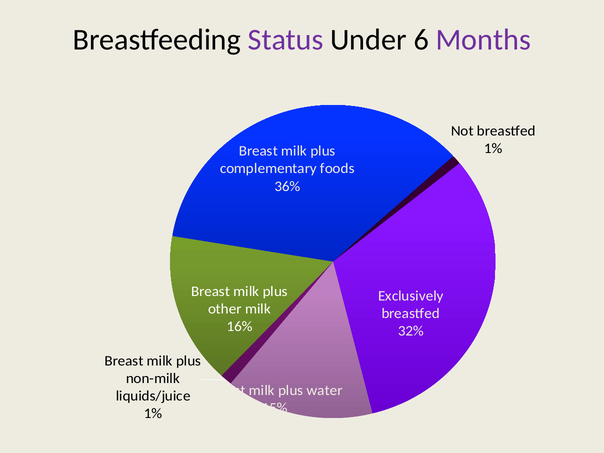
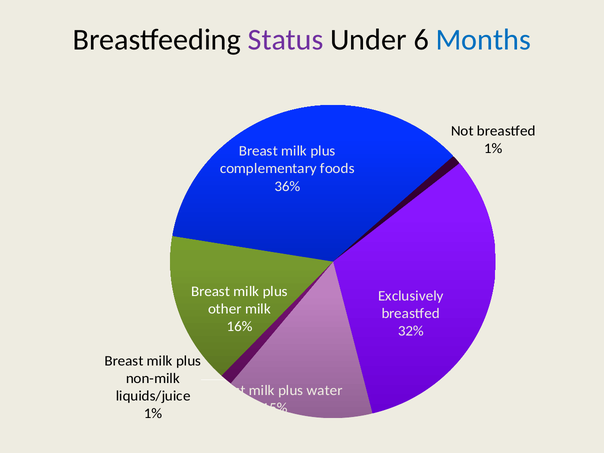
Months colour: purple -> blue (483, 40)
